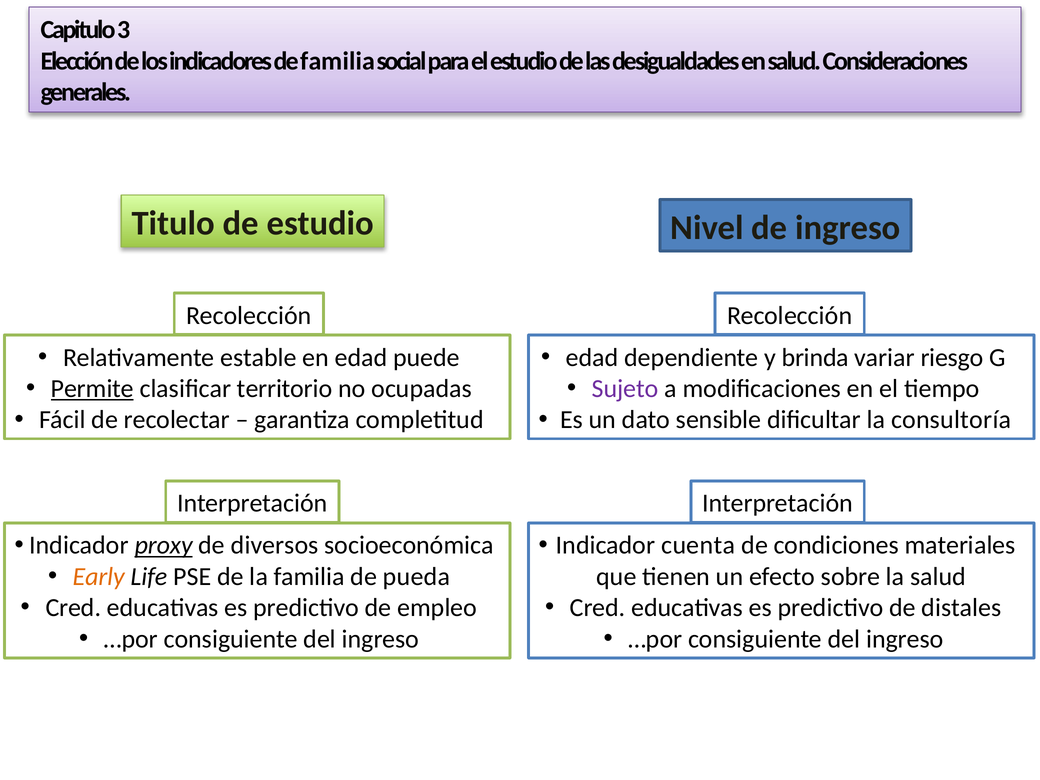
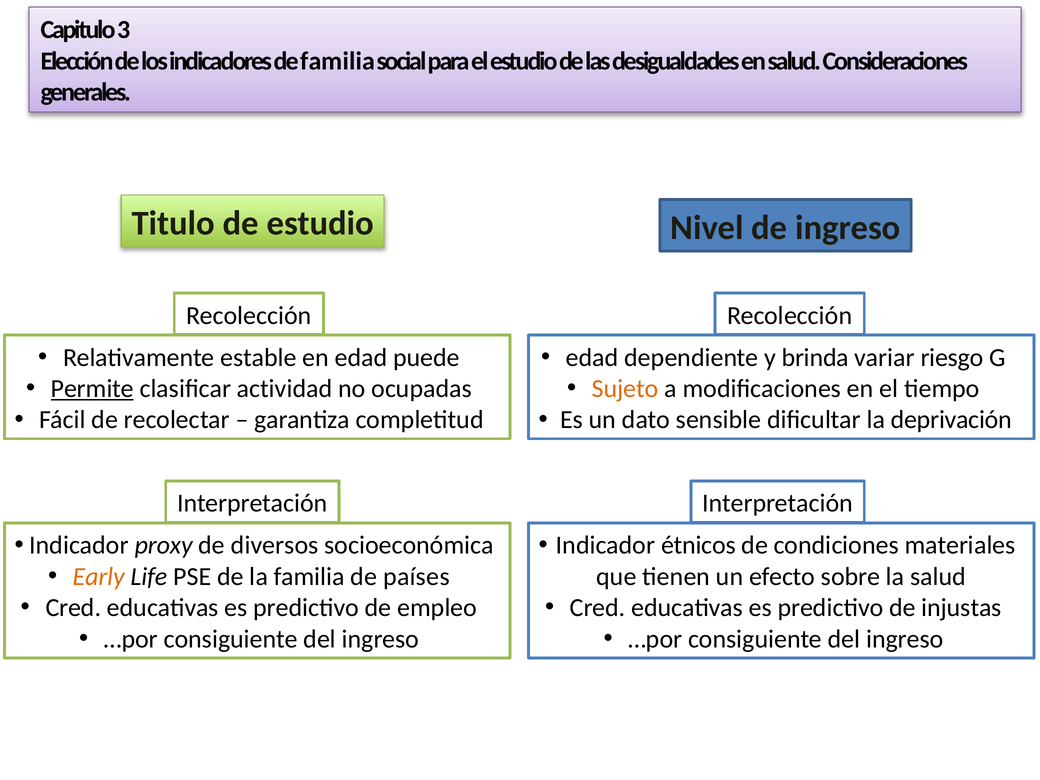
territorio: territorio -> actividad (285, 389)
Sujeto colour: purple -> orange (625, 389)
consultoría: consultoría -> deprivación (951, 420)
proxy underline: present -> none (164, 545)
cuenta: cuenta -> étnicos (698, 545)
pueda: pueda -> países (416, 577)
distales: distales -> injustas (962, 608)
